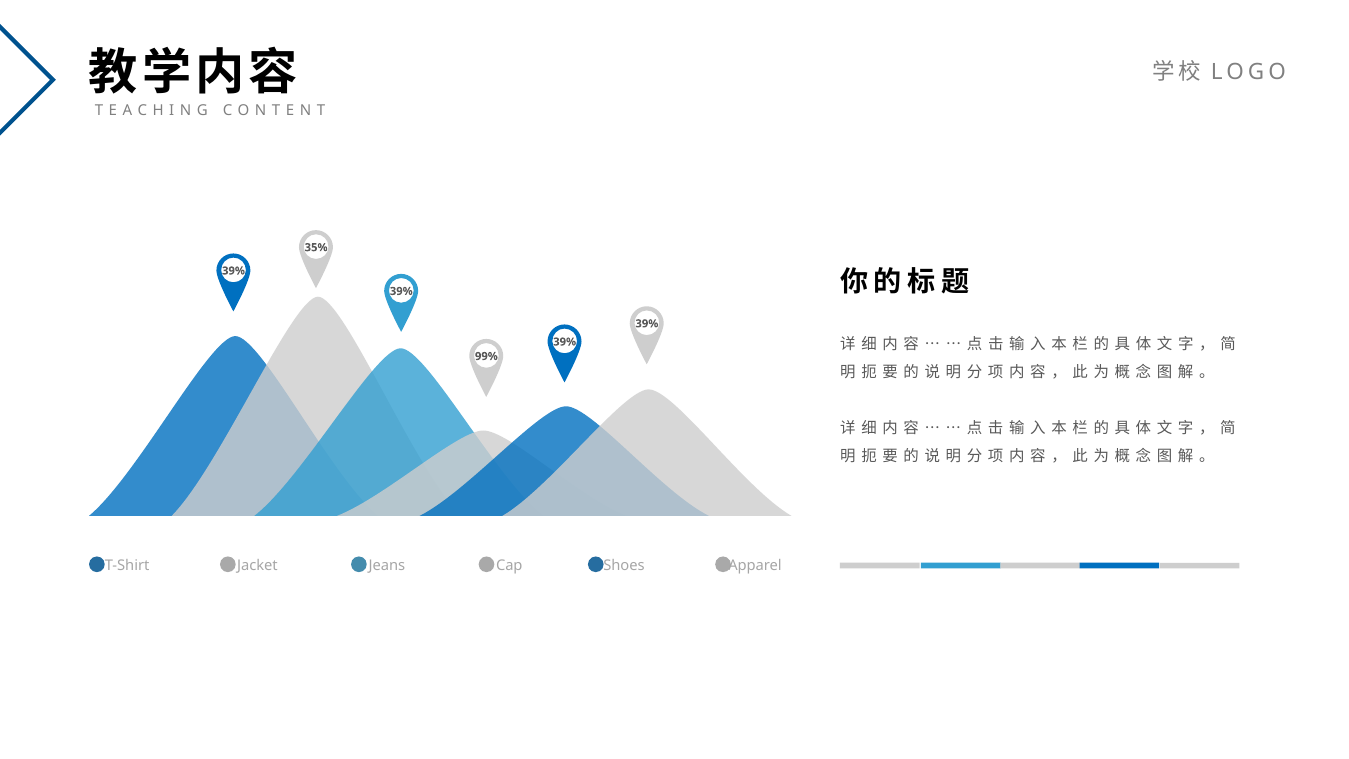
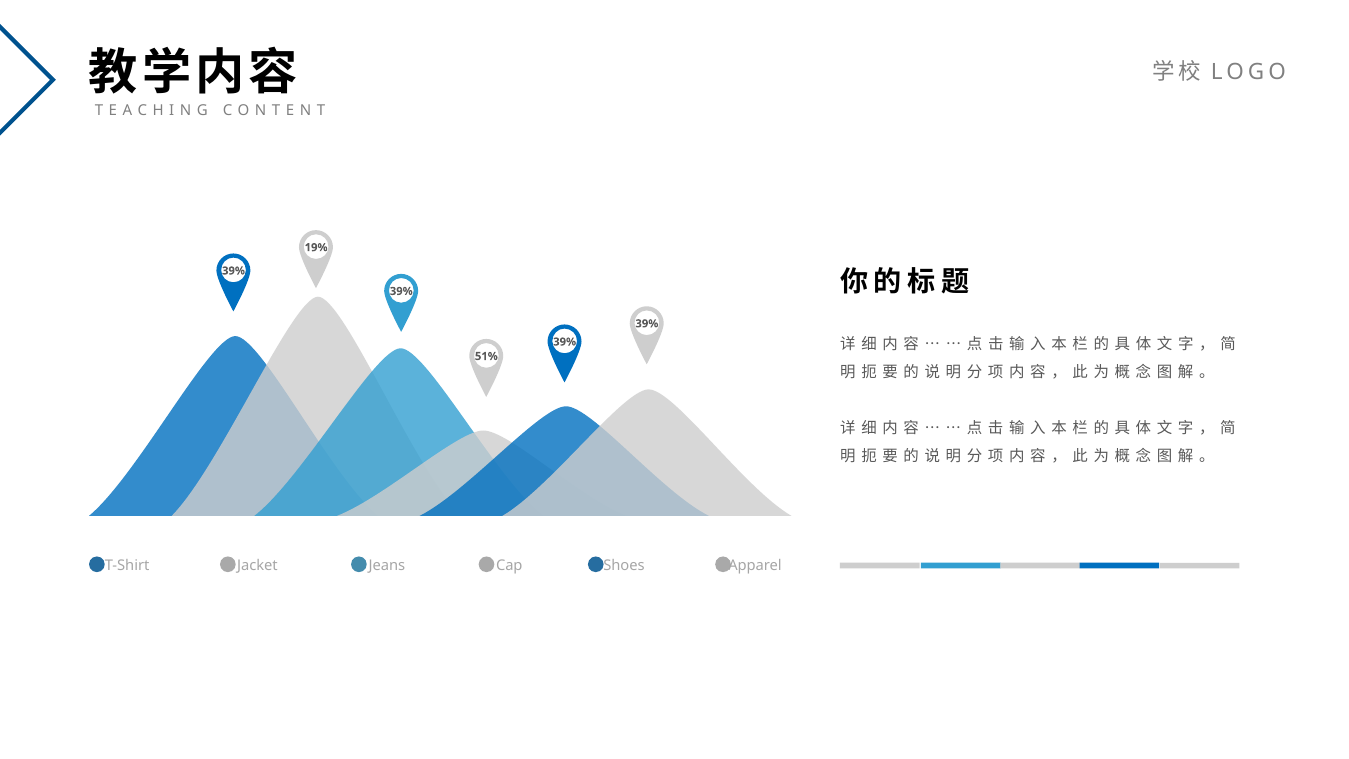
35%: 35% -> 19% (316, 247)
99%: 99% -> 51% (486, 356)
